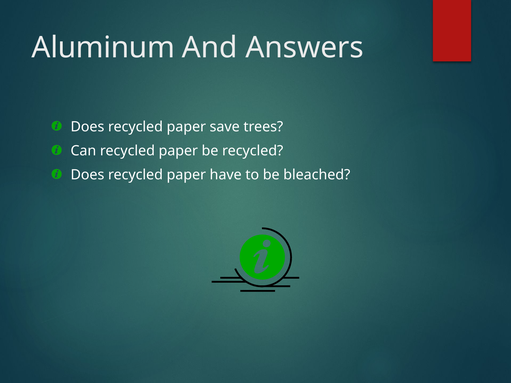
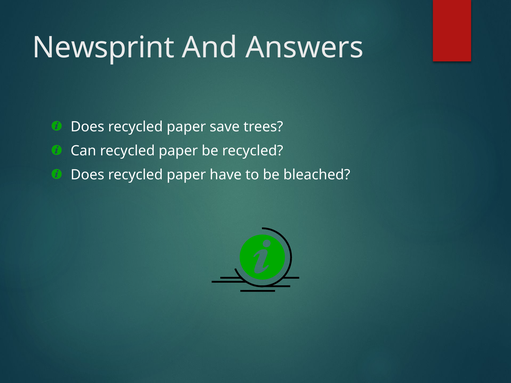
Aluminum: Aluminum -> Newsprint (103, 48)
